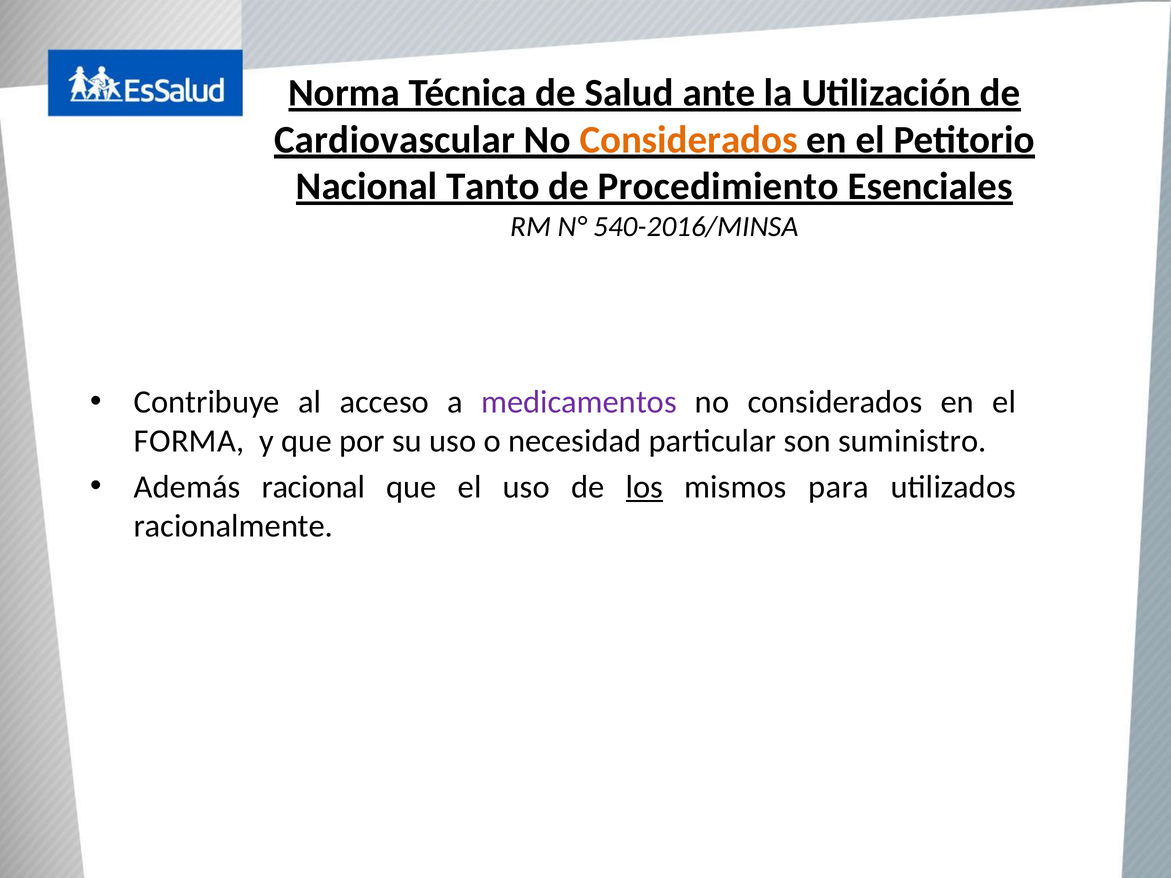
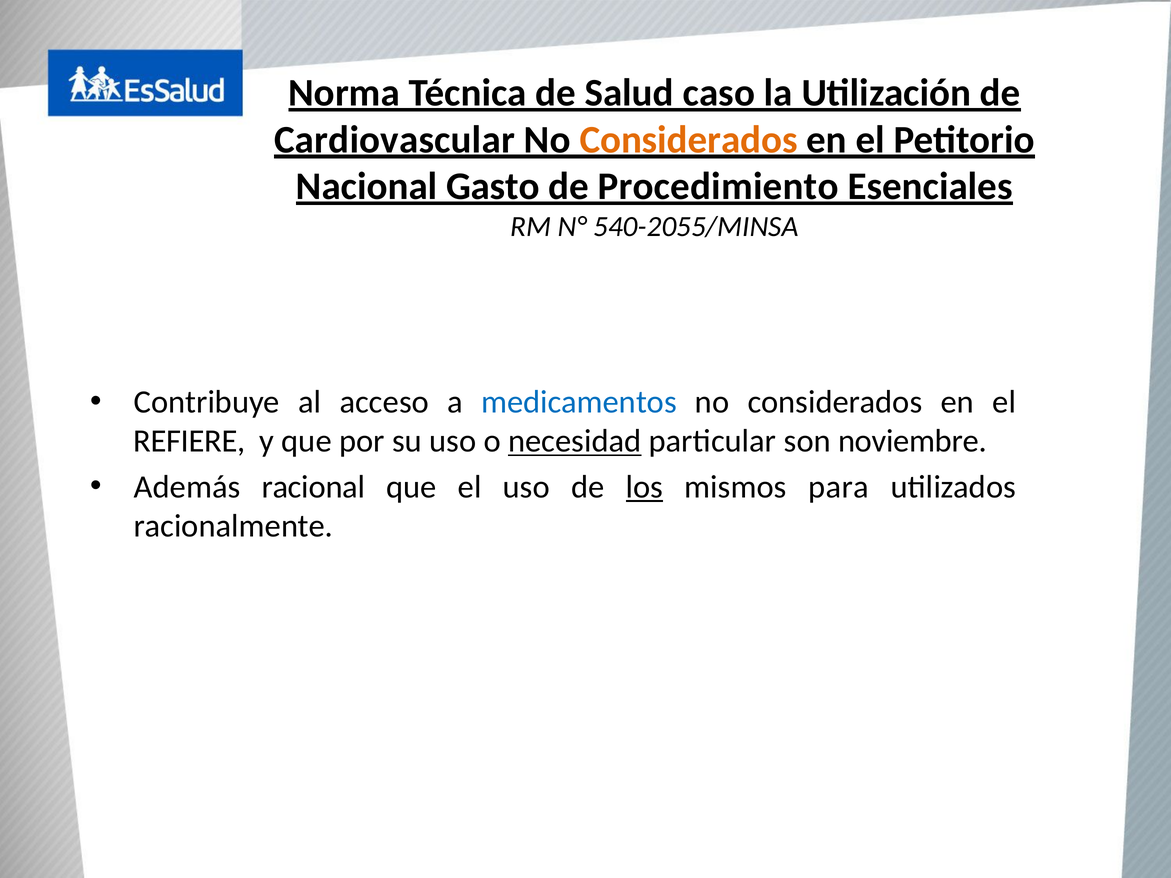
ante: ante -> caso (719, 93)
Tanto: Tanto -> Gasto (493, 187)
540-2016/MINSA: 540-2016/MINSA -> 540-2055/MINSA (696, 227)
medicamentos colour: purple -> blue (579, 402)
FORMA: FORMA -> REFIERE (189, 441)
necesidad underline: none -> present (575, 441)
suministro: suministro -> noviembre (913, 441)
